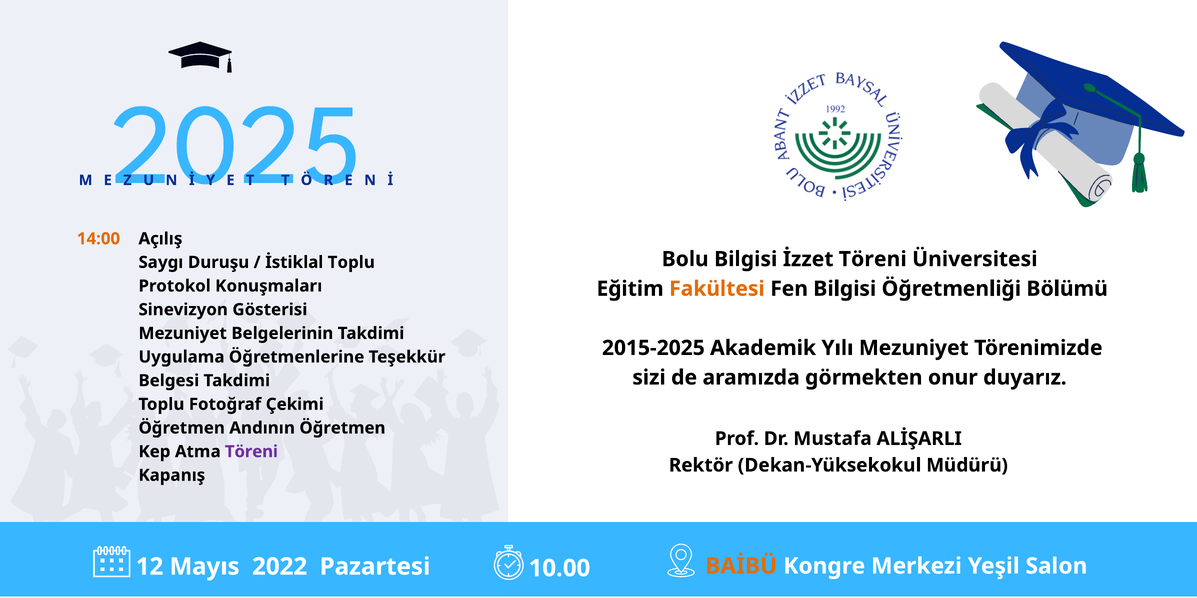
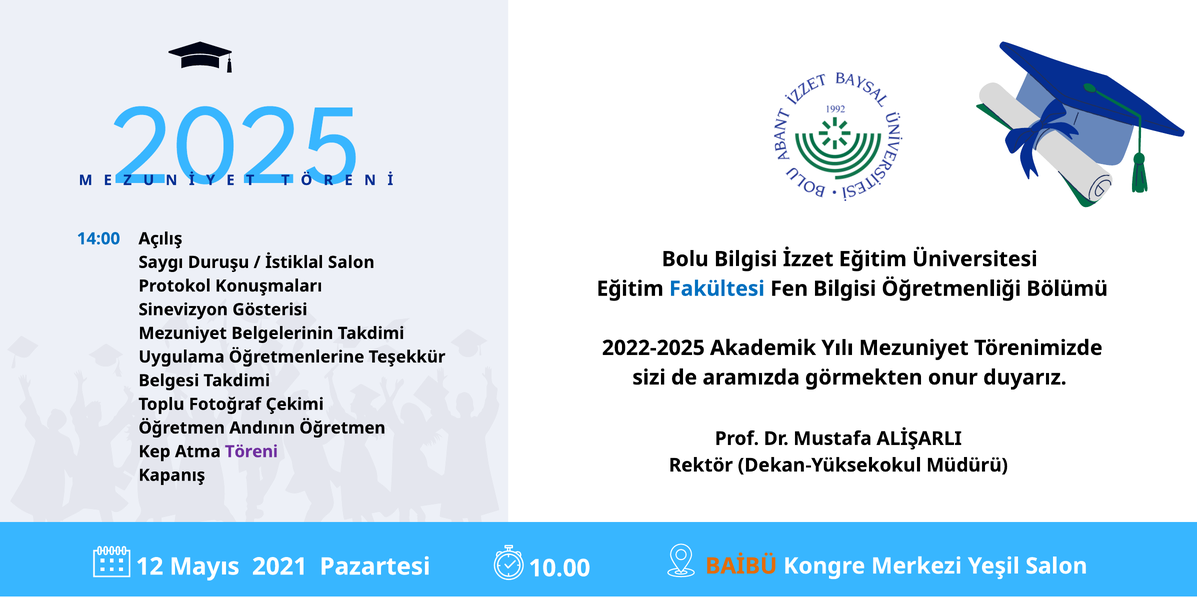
14:00 colour: orange -> blue (98, 239)
İzzet Töreni: Töreni -> Eğitim (873, 259)
İstiklal Toplu: Toplu -> Salon (351, 262)
Fakültesi colour: orange -> blue (717, 289)
2015-2025: 2015-2025 -> 2022-2025 (653, 348)
2022: 2022 -> 2021 (280, 566)
